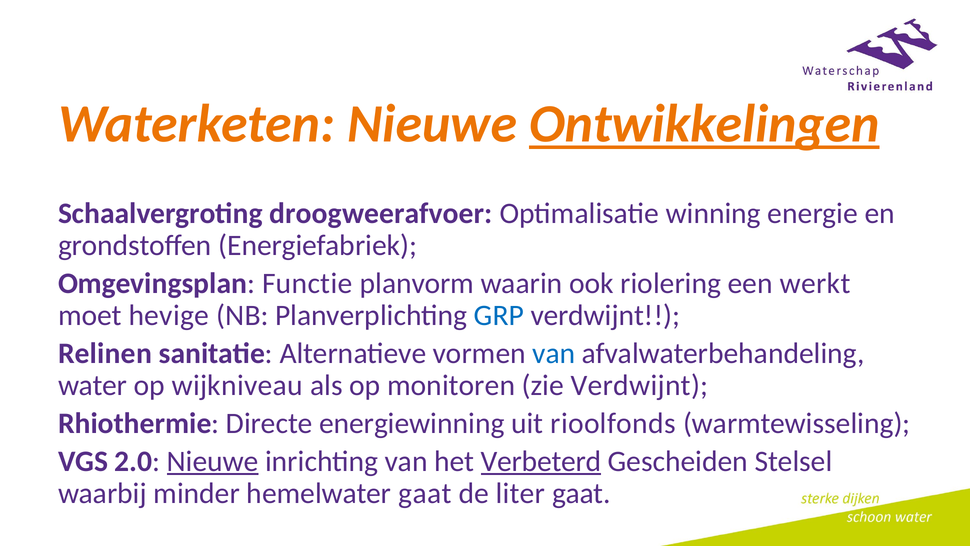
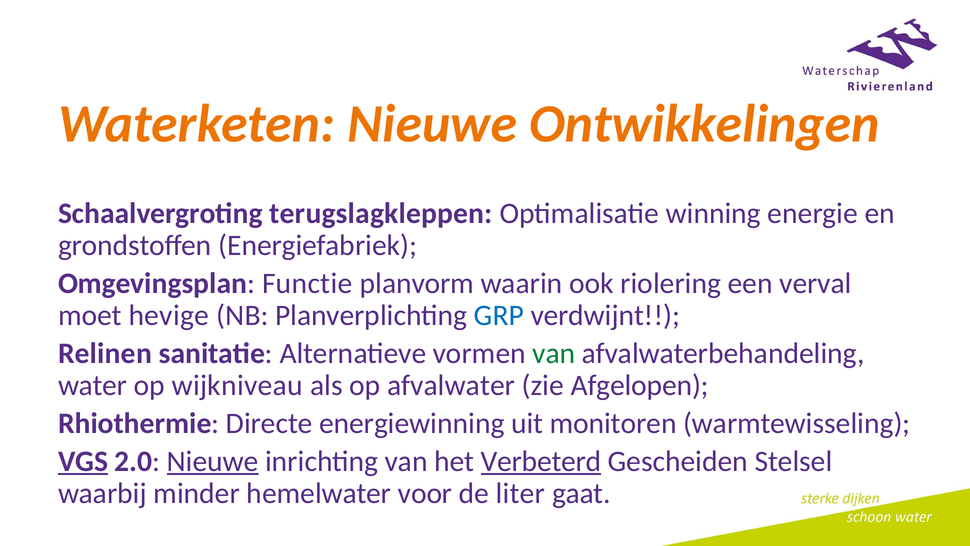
Ontwikkelingen underline: present -> none (704, 124)
droogweerafvoer: droogweerafvoer -> terugslagkleppen (381, 213)
werkt: werkt -> verval (815, 283)
van colour: blue -> green (554, 353)
monitoren: monitoren -> afvalwater (451, 385)
zie Verdwijnt: Verdwijnt -> Afgelopen (640, 385)
rioolfonds: rioolfonds -> monitoren (613, 423)
VGS underline: none -> present (83, 461)
hemelwater gaat: gaat -> voor (425, 493)
